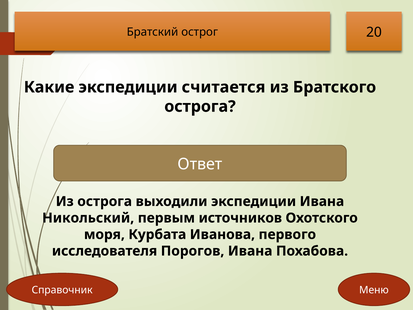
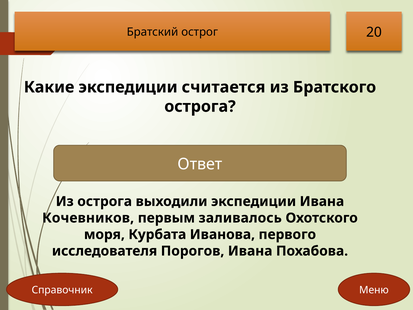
Никольский: Никольский -> Кочевников (88, 218)
источников: источников -> заливалось (240, 218)
